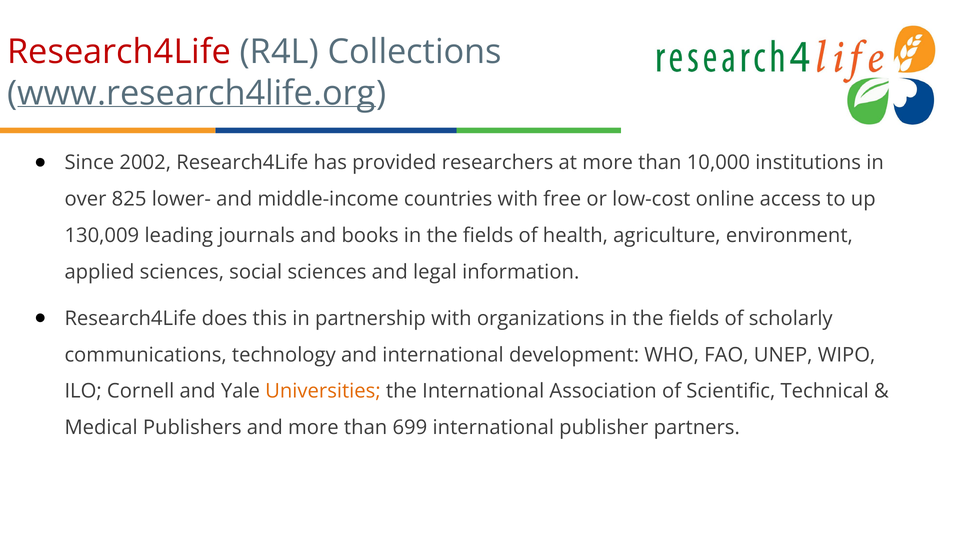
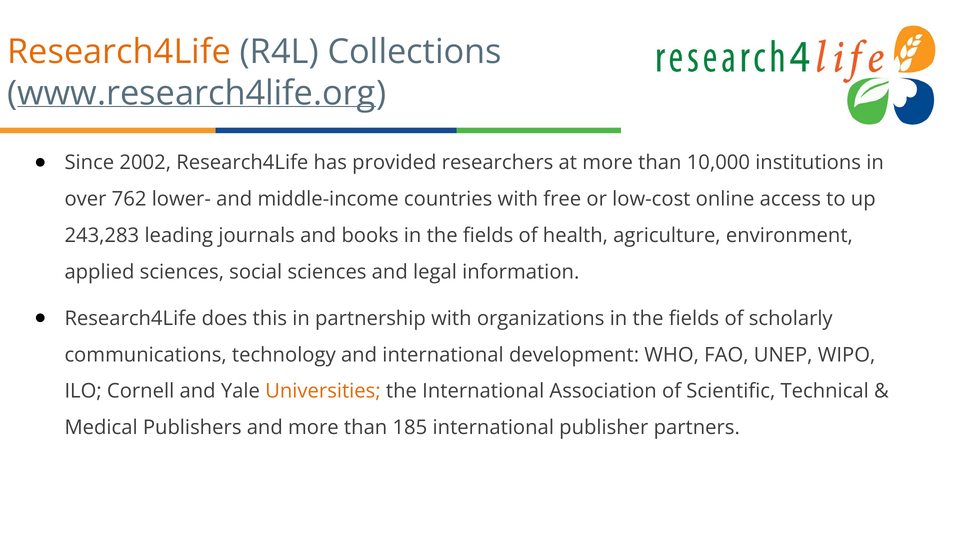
Research4Life colour: red -> orange (119, 52)
825: 825 -> 762 (129, 199)
130,009: 130,009 -> 243,283 (102, 236)
699: 699 -> 185 (410, 428)
